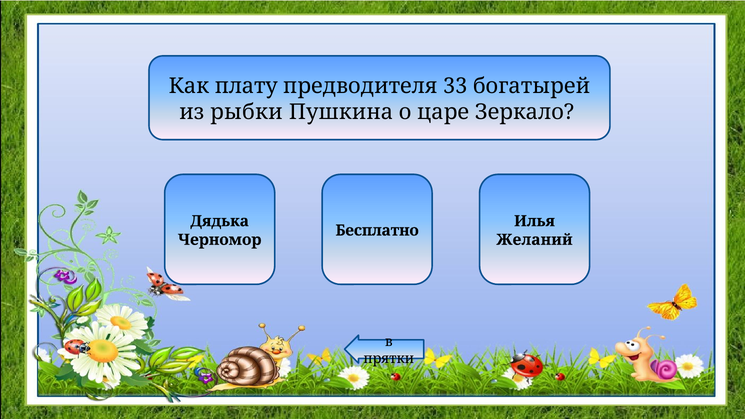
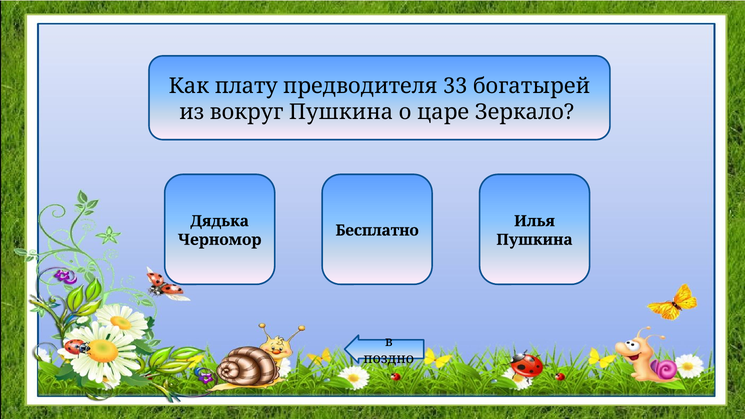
рыбки: рыбки -> вокруг (247, 112)
Желаний: Желаний -> Пушкина (535, 240)
прятки: прятки -> поздно (389, 359)
